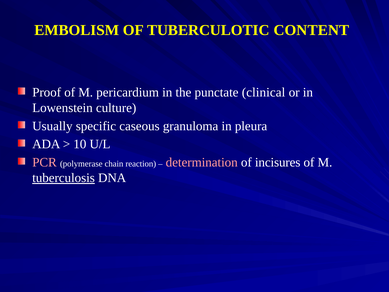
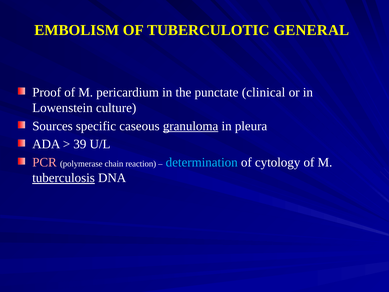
CONTENT: CONTENT -> GENERAL (311, 30)
Usually: Usually -> Sources (52, 126)
granuloma underline: none -> present (191, 126)
10: 10 -> 39 (80, 144)
determination colour: pink -> light blue (202, 162)
incisures: incisures -> cytology (278, 162)
